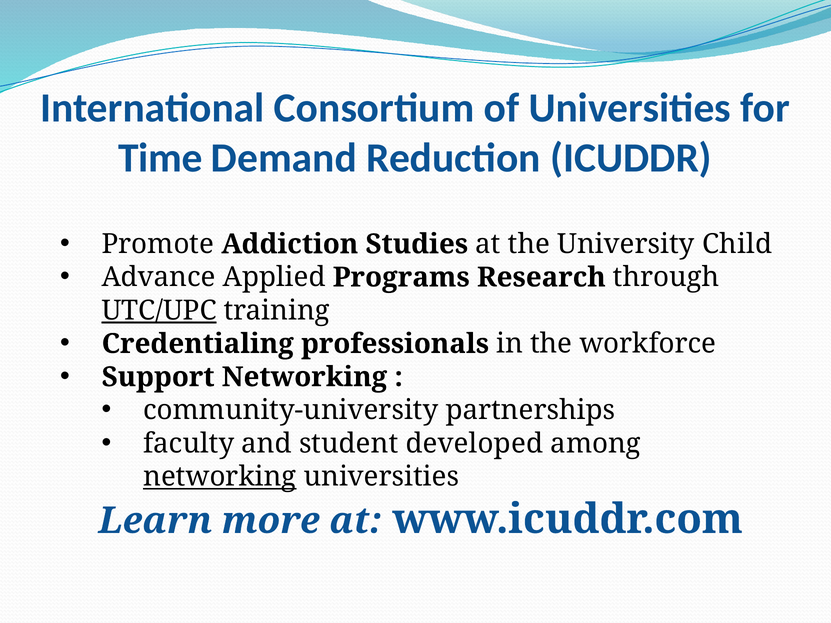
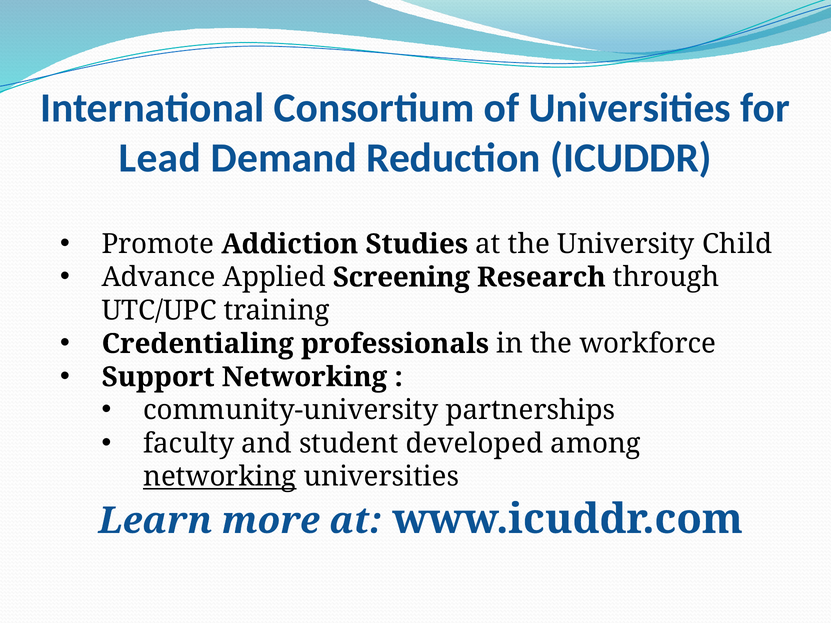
Time: Time -> Lead (160, 158)
Programs: Programs -> Screening (401, 277)
UTC/UPC underline: present -> none (159, 311)
